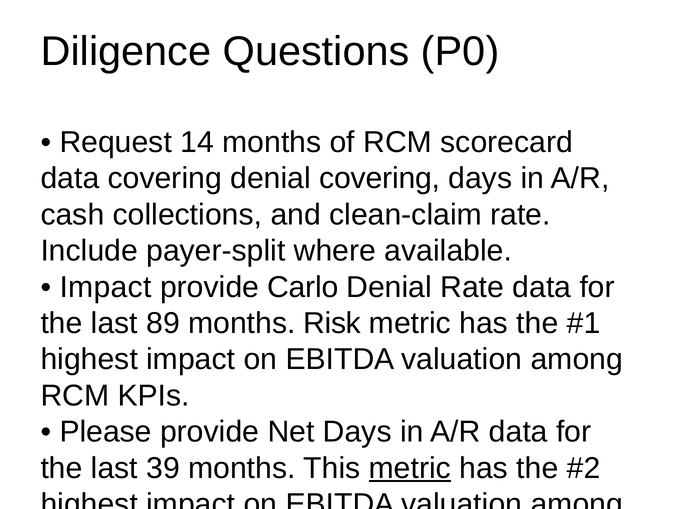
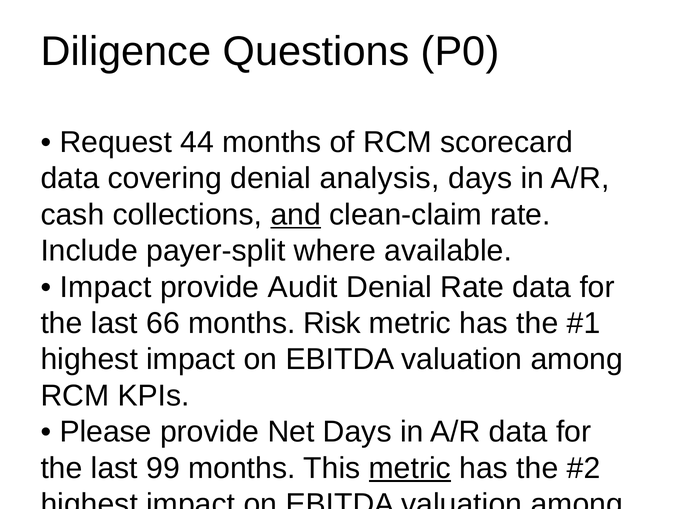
14: 14 -> 44 (197, 142)
denial covering: covering -> analysis (379, 179)
and underline: none -> present (296, 215)
Carlo: Carlo -> Audit (303, 287)
89: 89 -> 66 (163, 323)
39: 39 -> 99 (163, 468)
